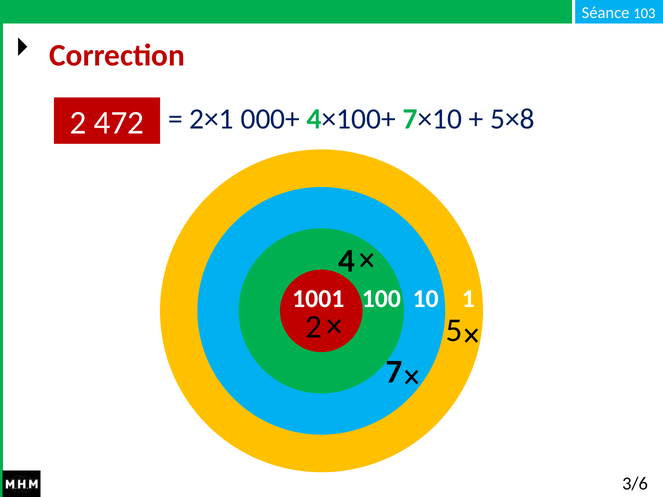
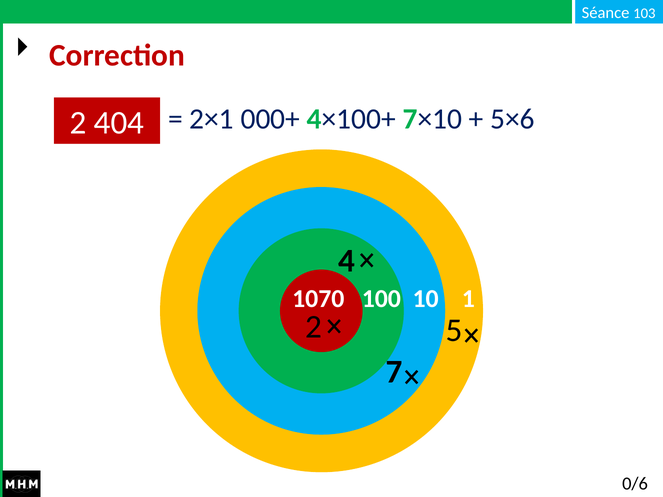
472: 472 -> 404 (119, 123)
5×8: 5×8 -> 5×6 (512, 119)
1001: 1001 -> 1070 (318, 299)
3/6: 3/6 -> 0/6 (635, 484)
